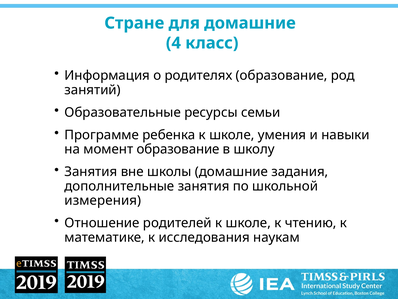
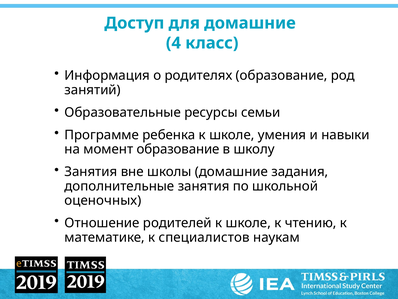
Стране: Стране -> Доступ (134, 23)
измерения: измерения -> оценочных (103, 200)
исследования: исследования -> специалистов (204, 237)
